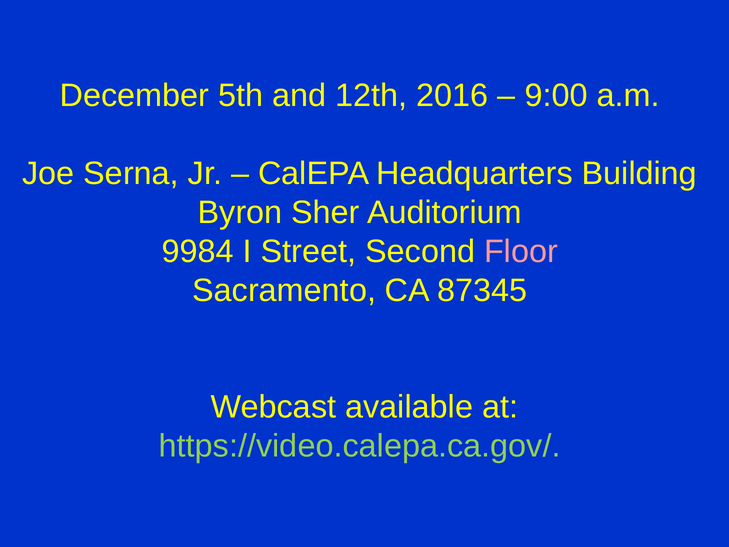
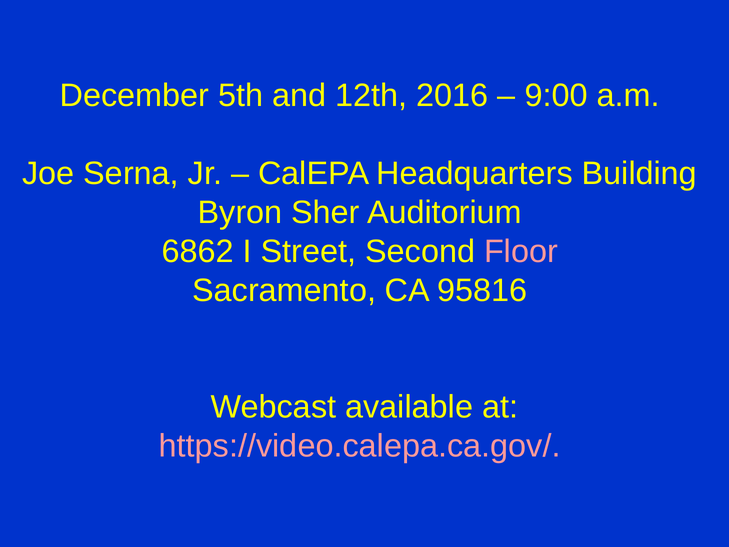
9984: 9984 -> 6862 (198, 251)
87345: 87345 -> 95816 (482, 290)
https://video.calepa.ca.gov/ colour: light green -> pink (360, 446)
